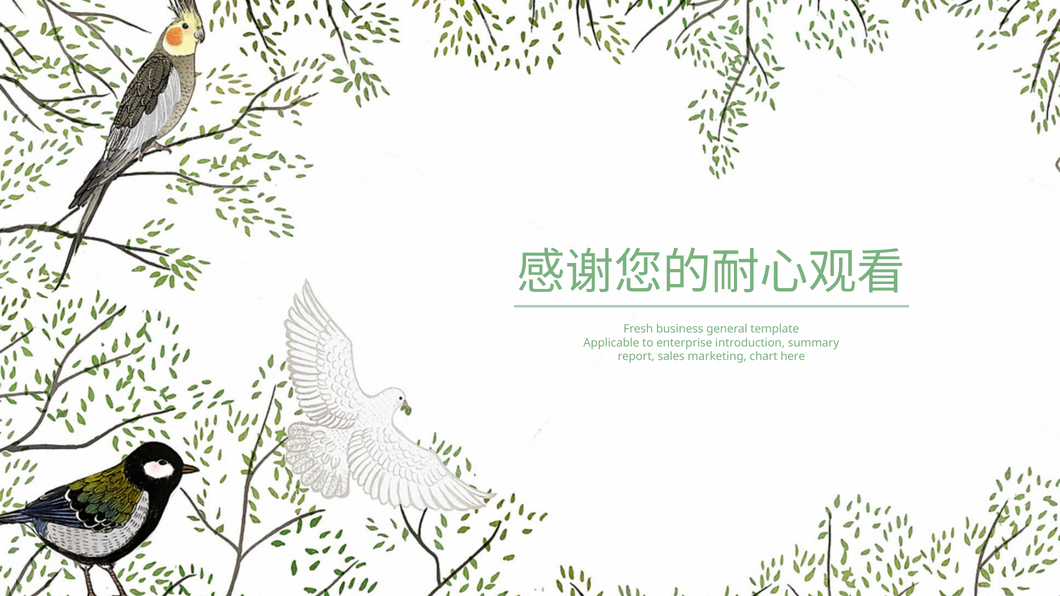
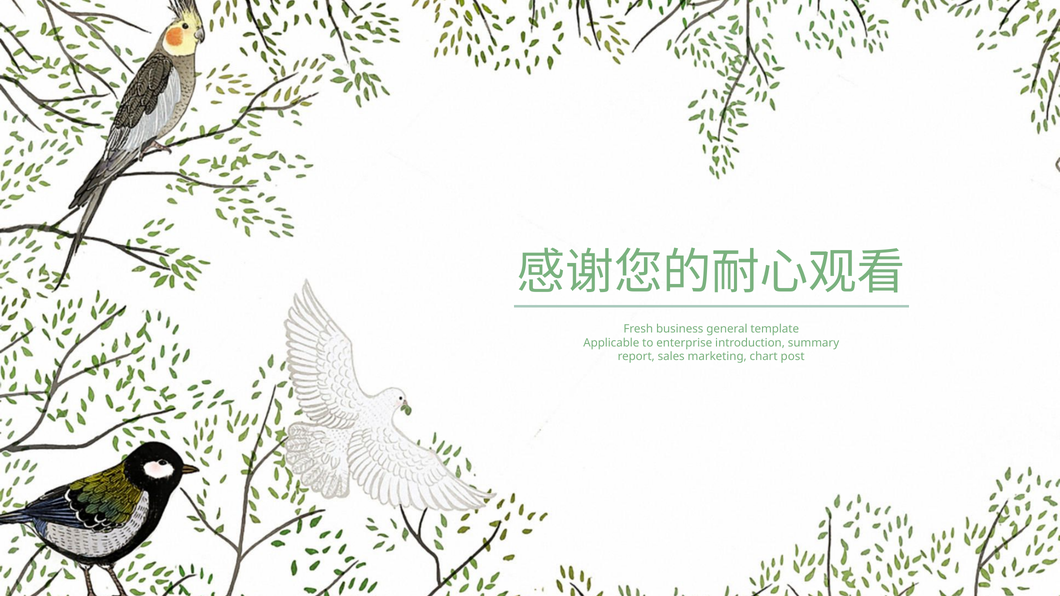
here: here -> post (793, 357)
